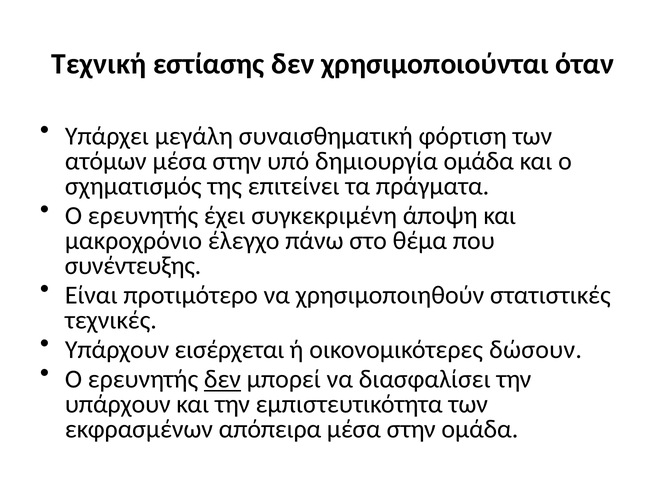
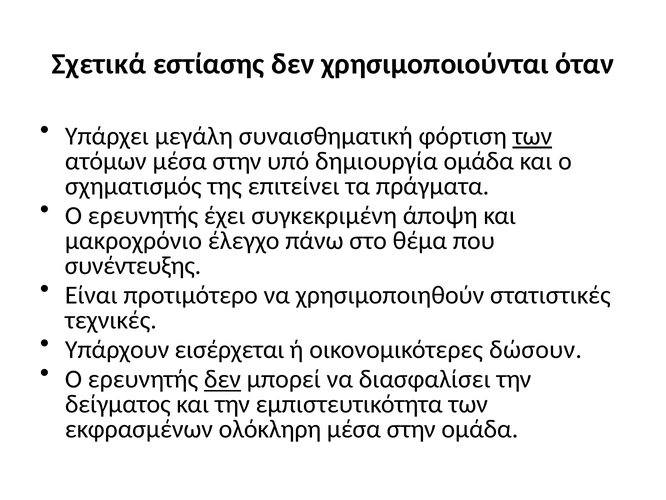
Τεχνική: Τεχνική -> Σχετικά (99, 64)
των underline: none -> present (532, 136)
υπάρχουν: υπάρχουν -> δείγματος (118, 404)
απόπειρα: απόπειρα -> ολόκληρη (270, 429)
